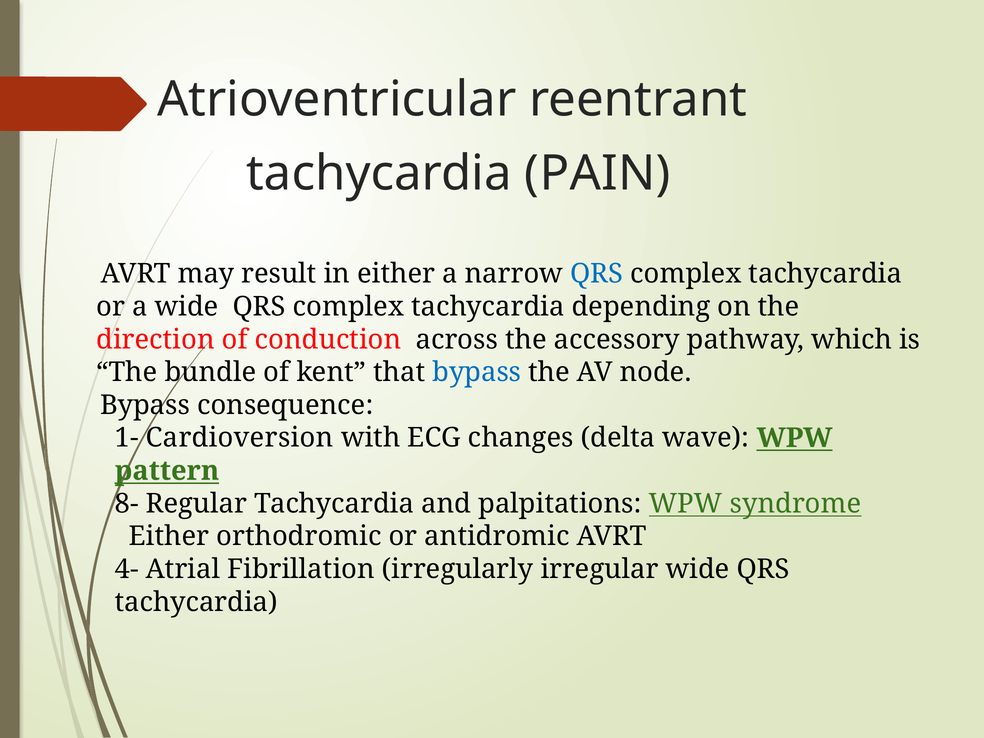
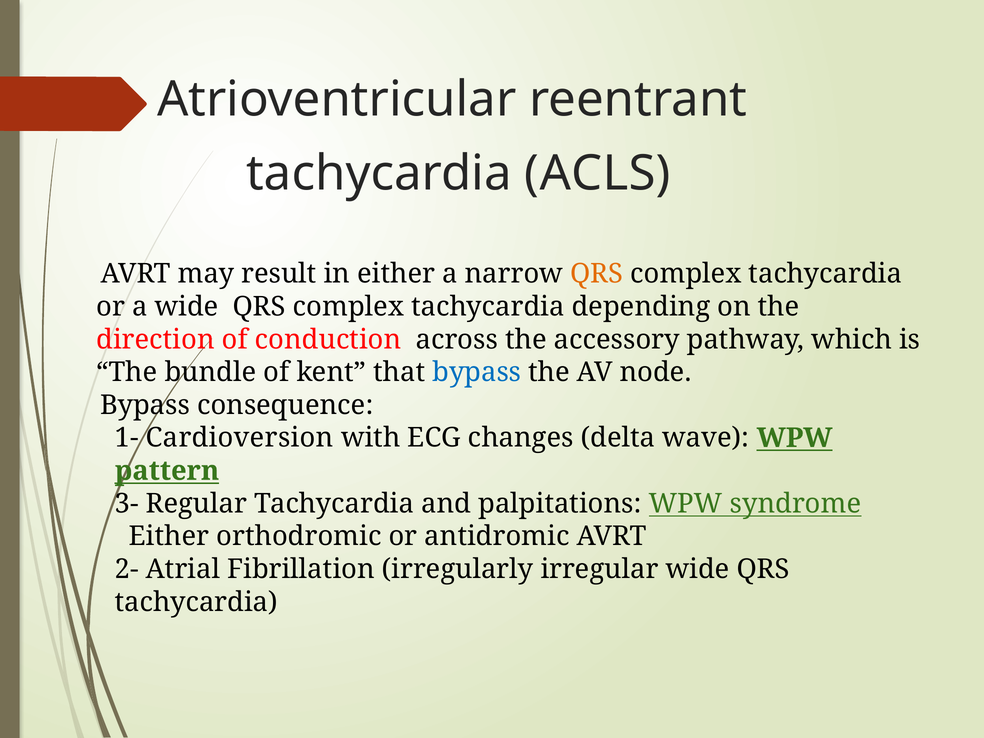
PAIN: PAIN -> ACLS (598, 173)
QRS colour: blue -> orange (597, 274)
8-: 8- -> 3- (127, 504)
4-: 4- -> 2- (127, 569)
